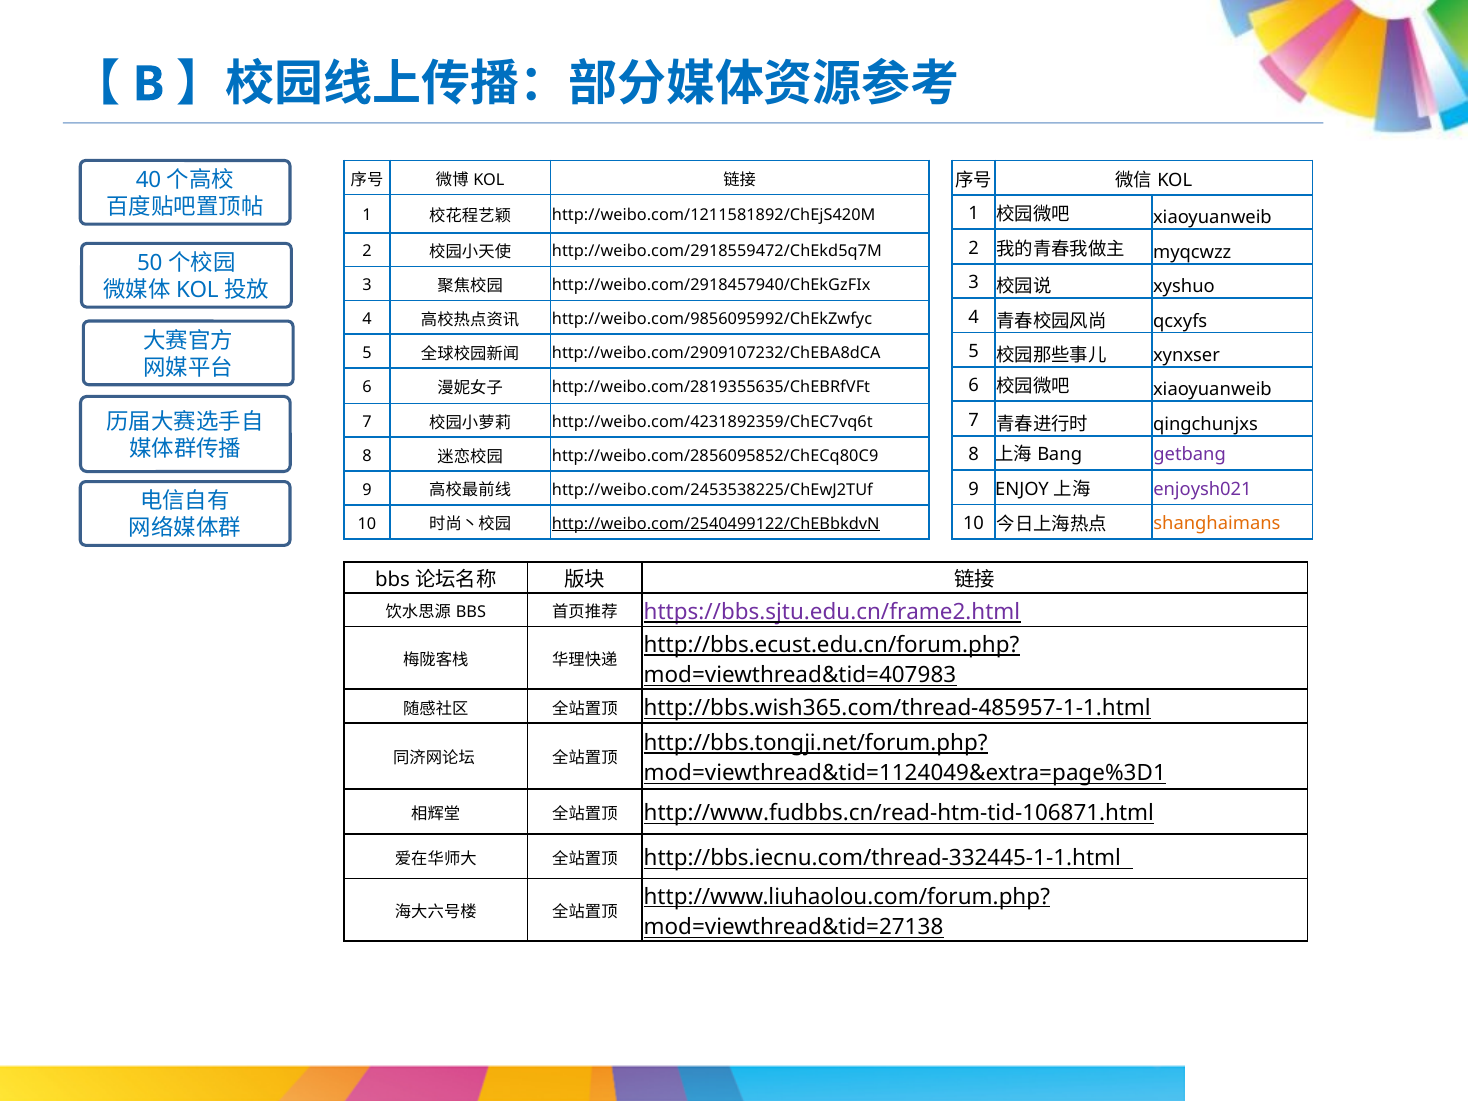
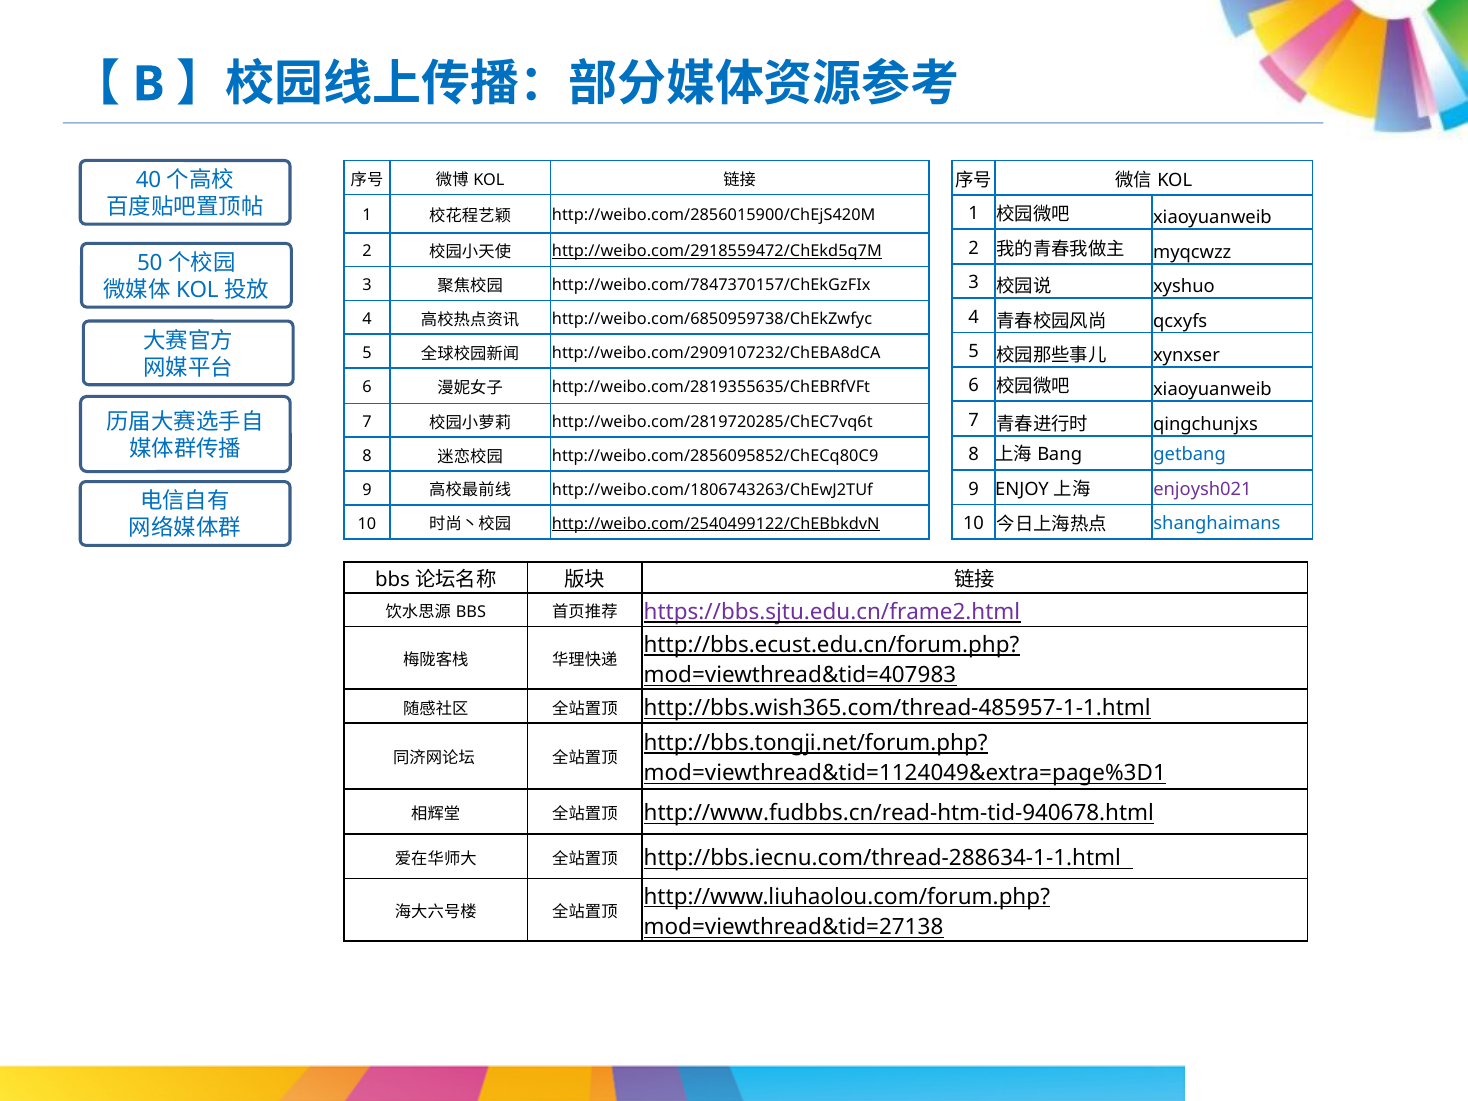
http://weibo.com/1211581892/ChEjS420M: http://weibo.com/1211581892/ChEjS420M -> http://weibo.com/2856015900/ChEjS420M (714, 215)
http://weibo.com/2918559472/ChEkd5q7M underline: none -> present (717, 251)
http://weibo.com/2918457940/ChEkGzFIx: http://weibo.com/2918457940/ChEkGzFIx -> http://weibo.com/7847370157/ChEkGzFIx (711, 285)
http://weibo.com/9856095992/ChEkZwfyc: http://weibo.com/9856095992/ChEkZwfyc -> http://weibo.com/6850959738/ChEkZwfyc (712, 319)
http://weibo.com/4231892359/ChEC7vq6t: http://weibo.com/4231892359/ChEC7vq6t -> http://weibo.com/2819720285/ChEC7vq6t (712, 422)
getbang colour: purple -> blue (1190, 455)
http://weibo.com/2453538225/ChEwJ2TUf: http://weibo.com/2453538225/ChEwJ2TUf -> http://weibo.com/1806743263/ChEwJ2TUf (712, 490)
shanghaimans colour: orange -> blue (1217, 523)
http://www.fudbbs.cn/read-htm-tid-106871.html: http://www.fudbbs.cn/read-htm-tid-106871.html -> http://www.fudbbs.cn/read-htm-tid-940678.html (899, 813)
http://bbs.iecnu.com/thread-332445-1-1.html: http://bbs.iecnu.com/thread-332445-1-1.html -> http://bbs.iecnu.com/thread-288634-1-1.html (882, 858)
